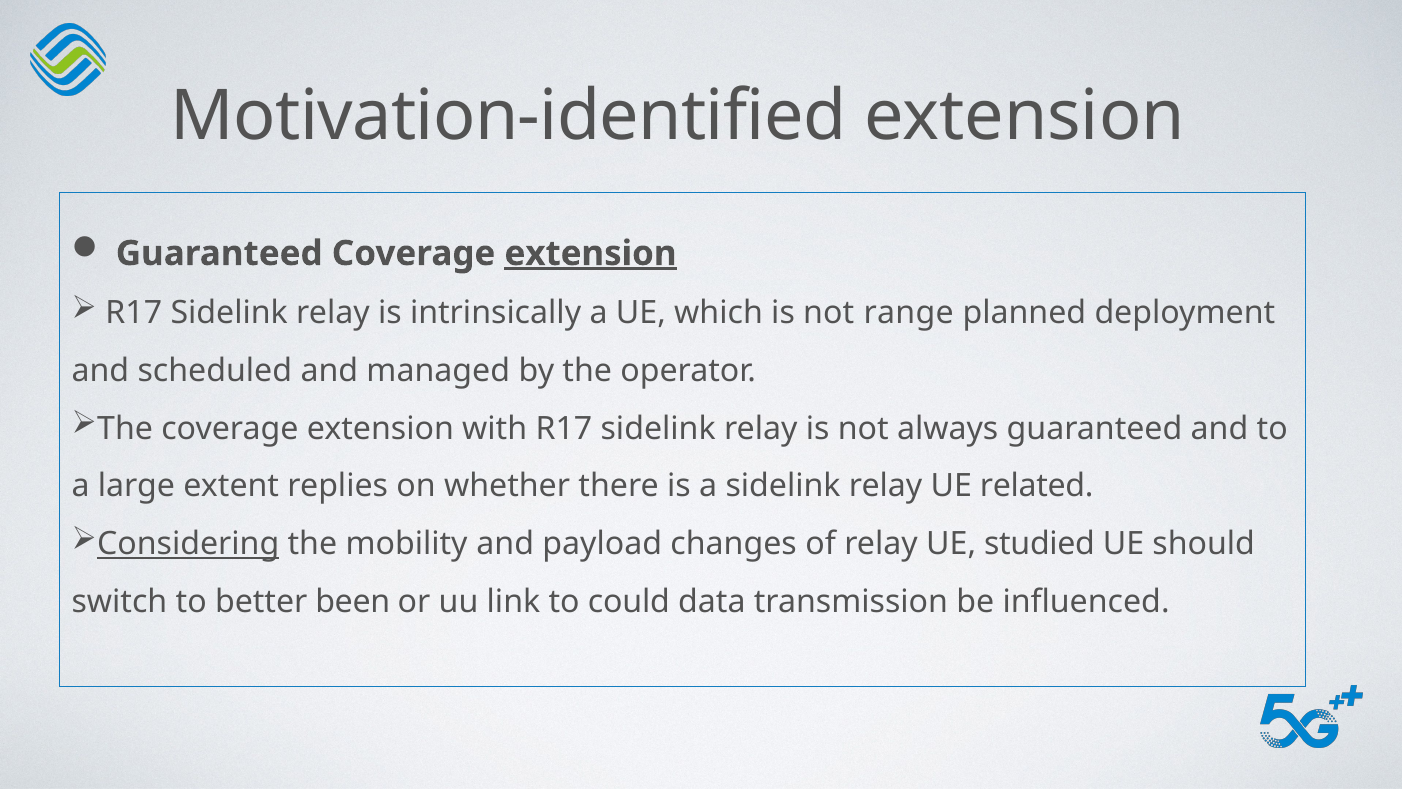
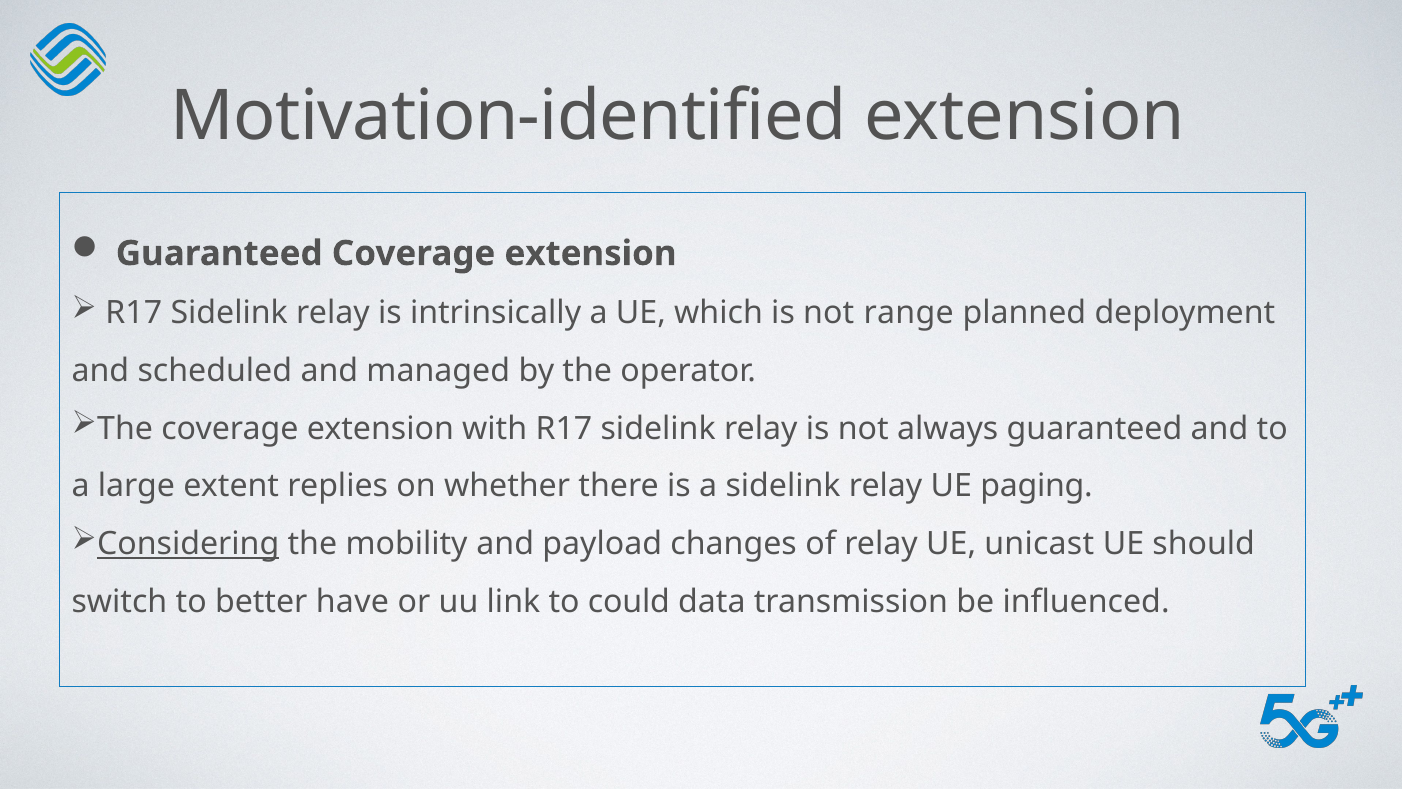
extension underline: present -> none (591, 253)
related: related -> paging (1037, 486)
studied: studied -> unicast (1039, 544)
been: been -> have (352, 602)
